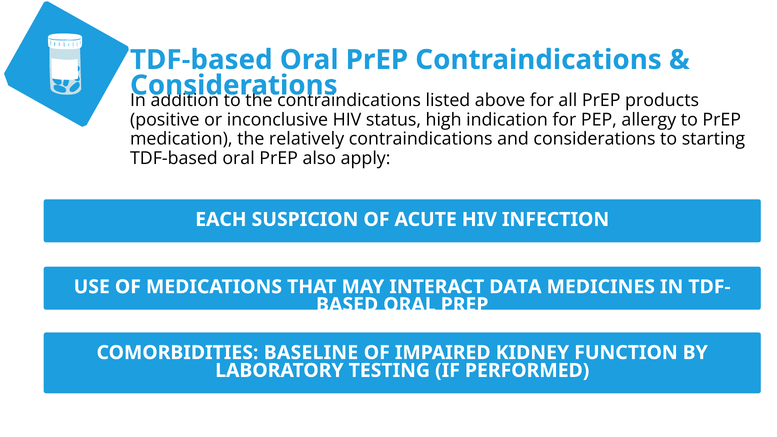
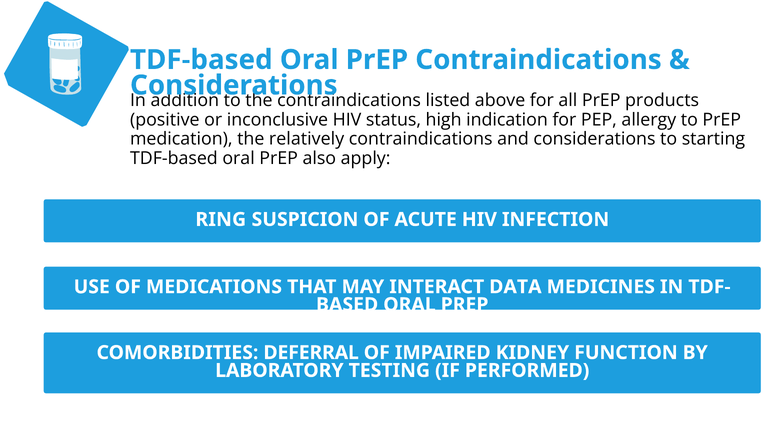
EACH: EACH -> RING (221, 220)
BASELINE: BASELINE -> DEFERRAL (311, 353)
